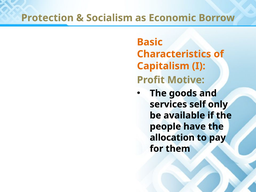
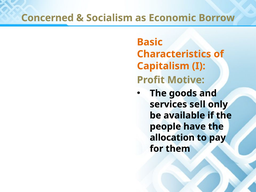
Protection: Protection -> Concerned (47, 18)
self: self -> sell (197, 104)
